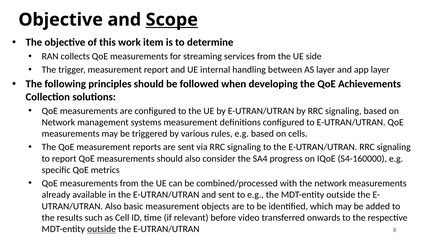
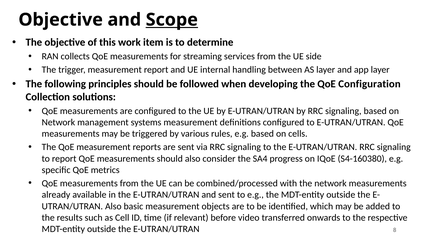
Achievements: Achievements -> Configuration (369, 84)
S4-160000: S4-160000 -> S4-160380 (362, 159)
outside underline: present -> none (102, 229)
